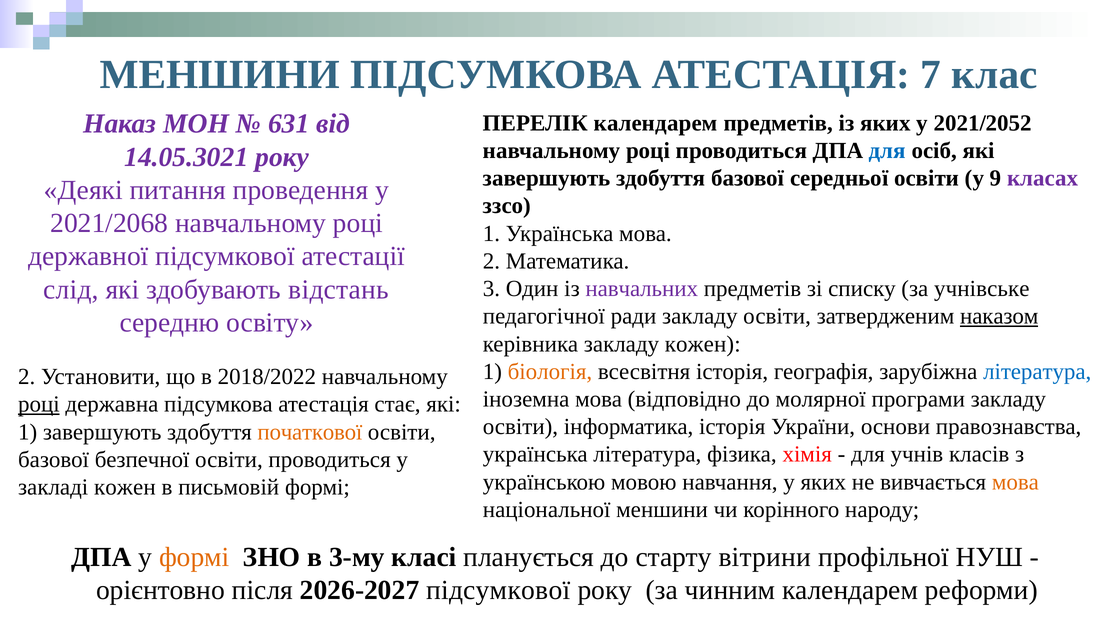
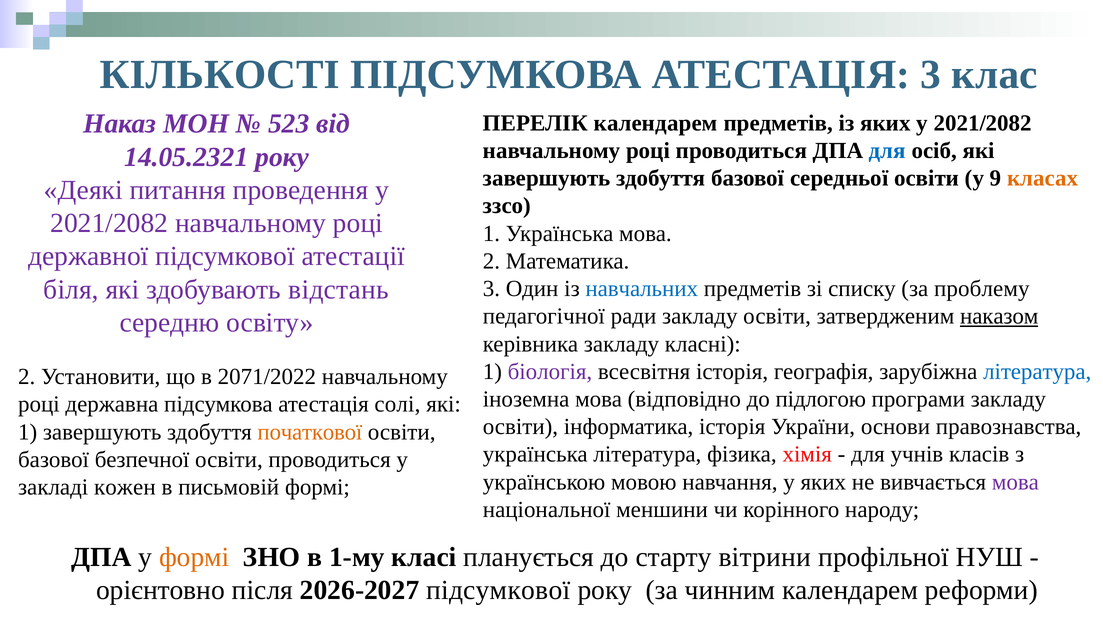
МЕНШИНИ: МЕНШИНИ -> КІЛЬКОСТІ (220, 75)
АТЕСТАЦІЯ 7: 7 -> 3 (931, 75)
631: 631 -> 523 (289, 124)
яких у 2021/2052: 2021/2052 -> 2021/2082 (983, 123)
14.05.3021: 14.05.3021 -> 14.05.2321 (186, 157)
класах colour: purple -> orange (1043, 178)
2021/2068: 2021/2068 -> 2021/2082 (109, 223)
слід: слід -> біля (71, 289)
навчальних colour: purple -> blue (642, 288)
учнівське: учнівське -> проблему (982, 288)
закладу кожен: кожен -> класні (703, 344)
біологія colour: orange -> purple (550, 371)
2018/2022: 2018/2022 -> 2071/2022 (267, 376)
молярної: молярної -> підлогою (821, 399)
році underline: present -> none (39, 404)
стає: стає -> солі (397, 404)
мова colour: orange -> purple (1015, 482)
3-му: 3-му -> 1-му (357, 557)
